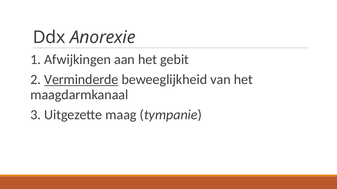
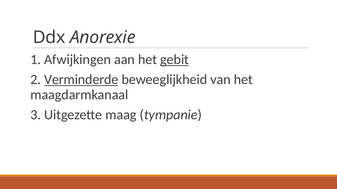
gebit underline: none -> present (175, 60)
